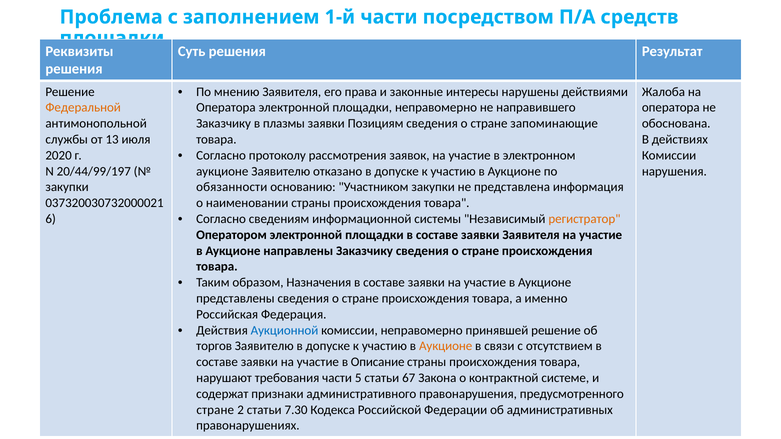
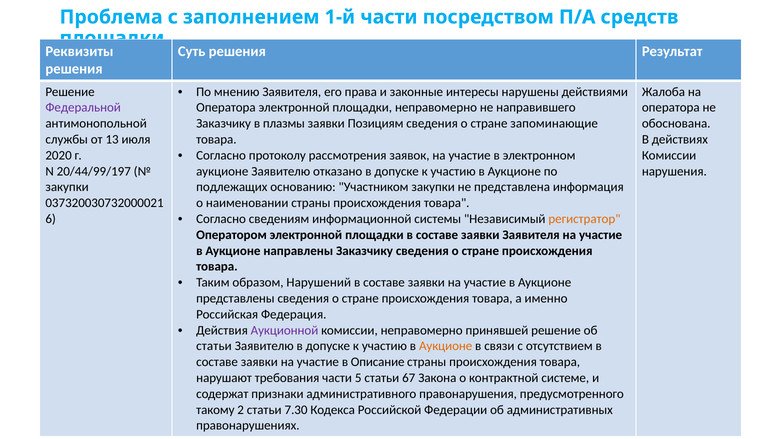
Федеральной colour: orange -> purple (83, 108)
обязанности: обязанности -> подлежащих (232, 187)
Назначения: Назначения -> Нарушений (319, 283)
Аукционной colour: blue -> purple (284, 331)
торгов: торгов -> статьи (214, 346)
стране: стране -> такому (215, 410)
